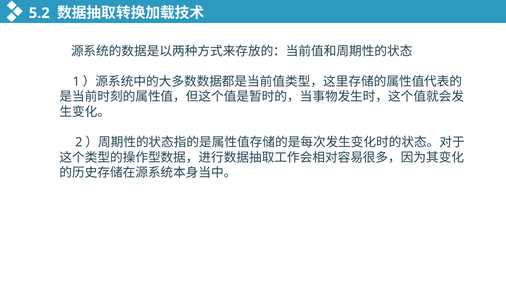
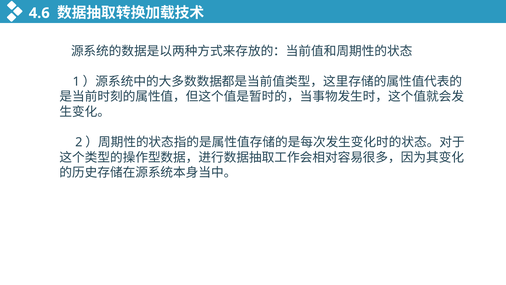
5.2: 5.2 -> 4.6 (39, 13)
